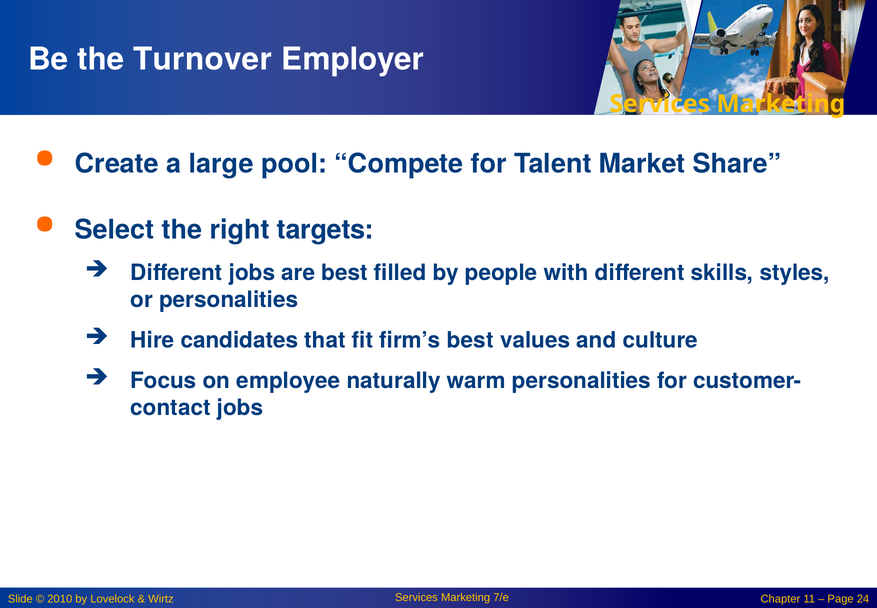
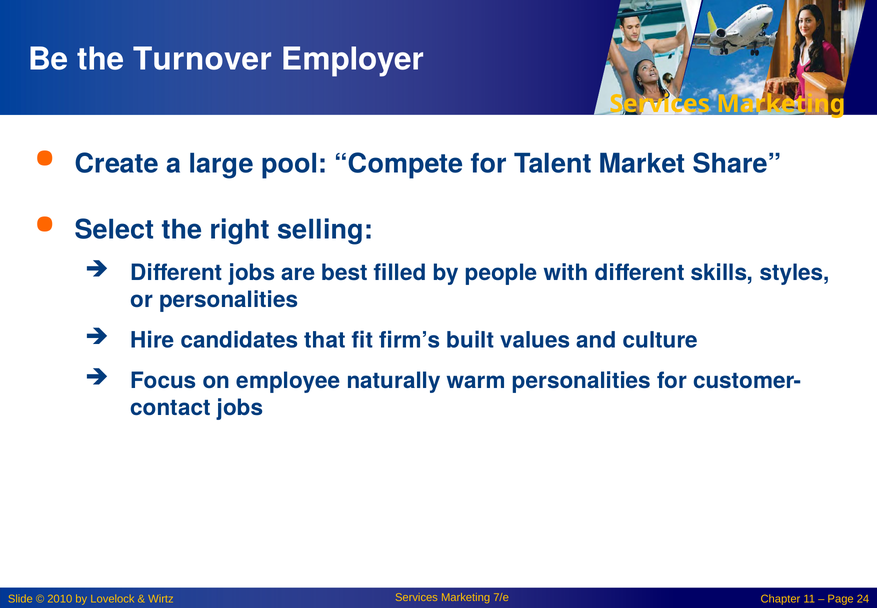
targets: targets -> selling (325, 230)
firm’s best: best -> built (470, 340)
